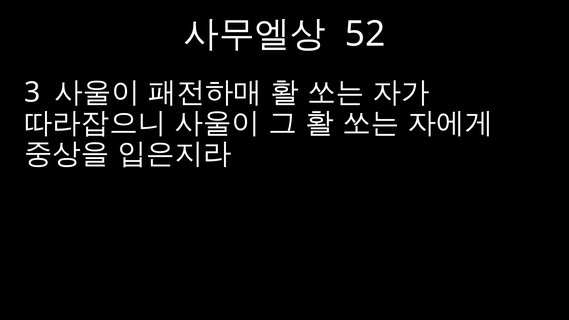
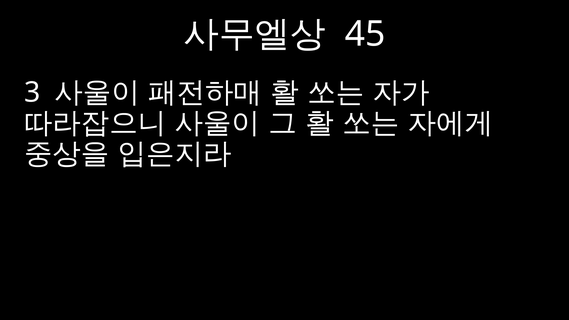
52: 52 -> 45 (365, 34)
